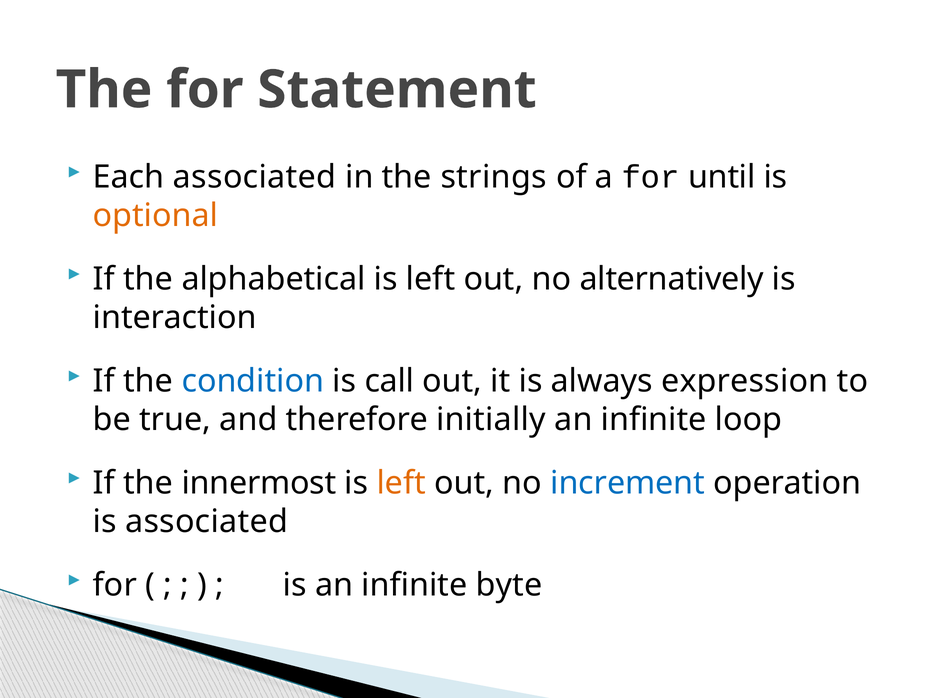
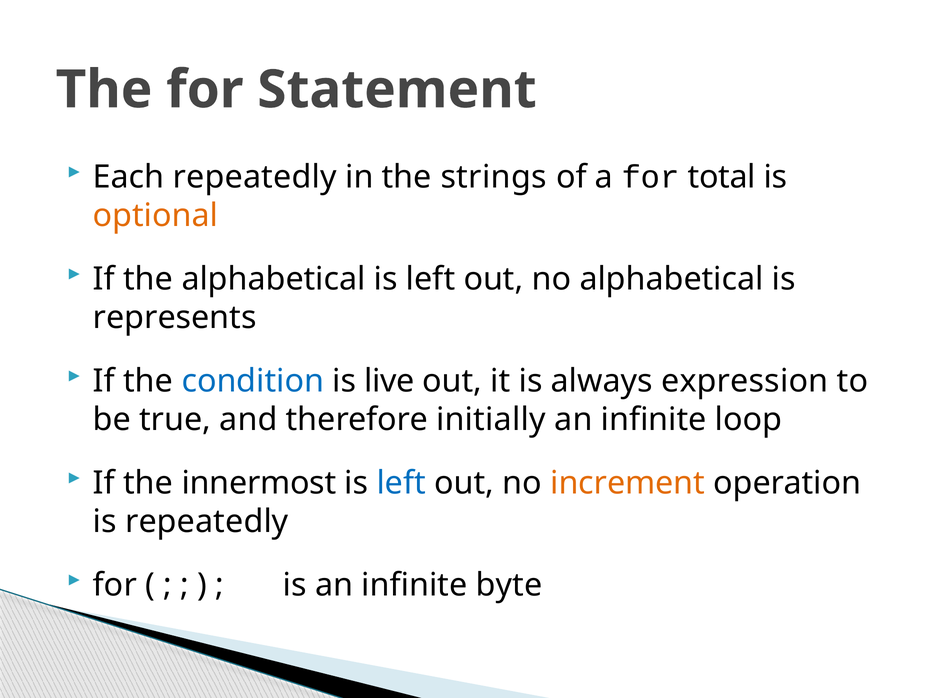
Each associated: associated -> repeatedly (255, 177)
until: until -> total (722, 177)
no alternatively: alternatively -> alphabetical (672, 279)
interaction: interaction -> represents (175, 318)
call: call -> live (389, 381)
left colour: orange -> blue (401, 483)
increment colour: blue -> orange (628, 483)
is associated: associated -> repeatedly (207, 522)
